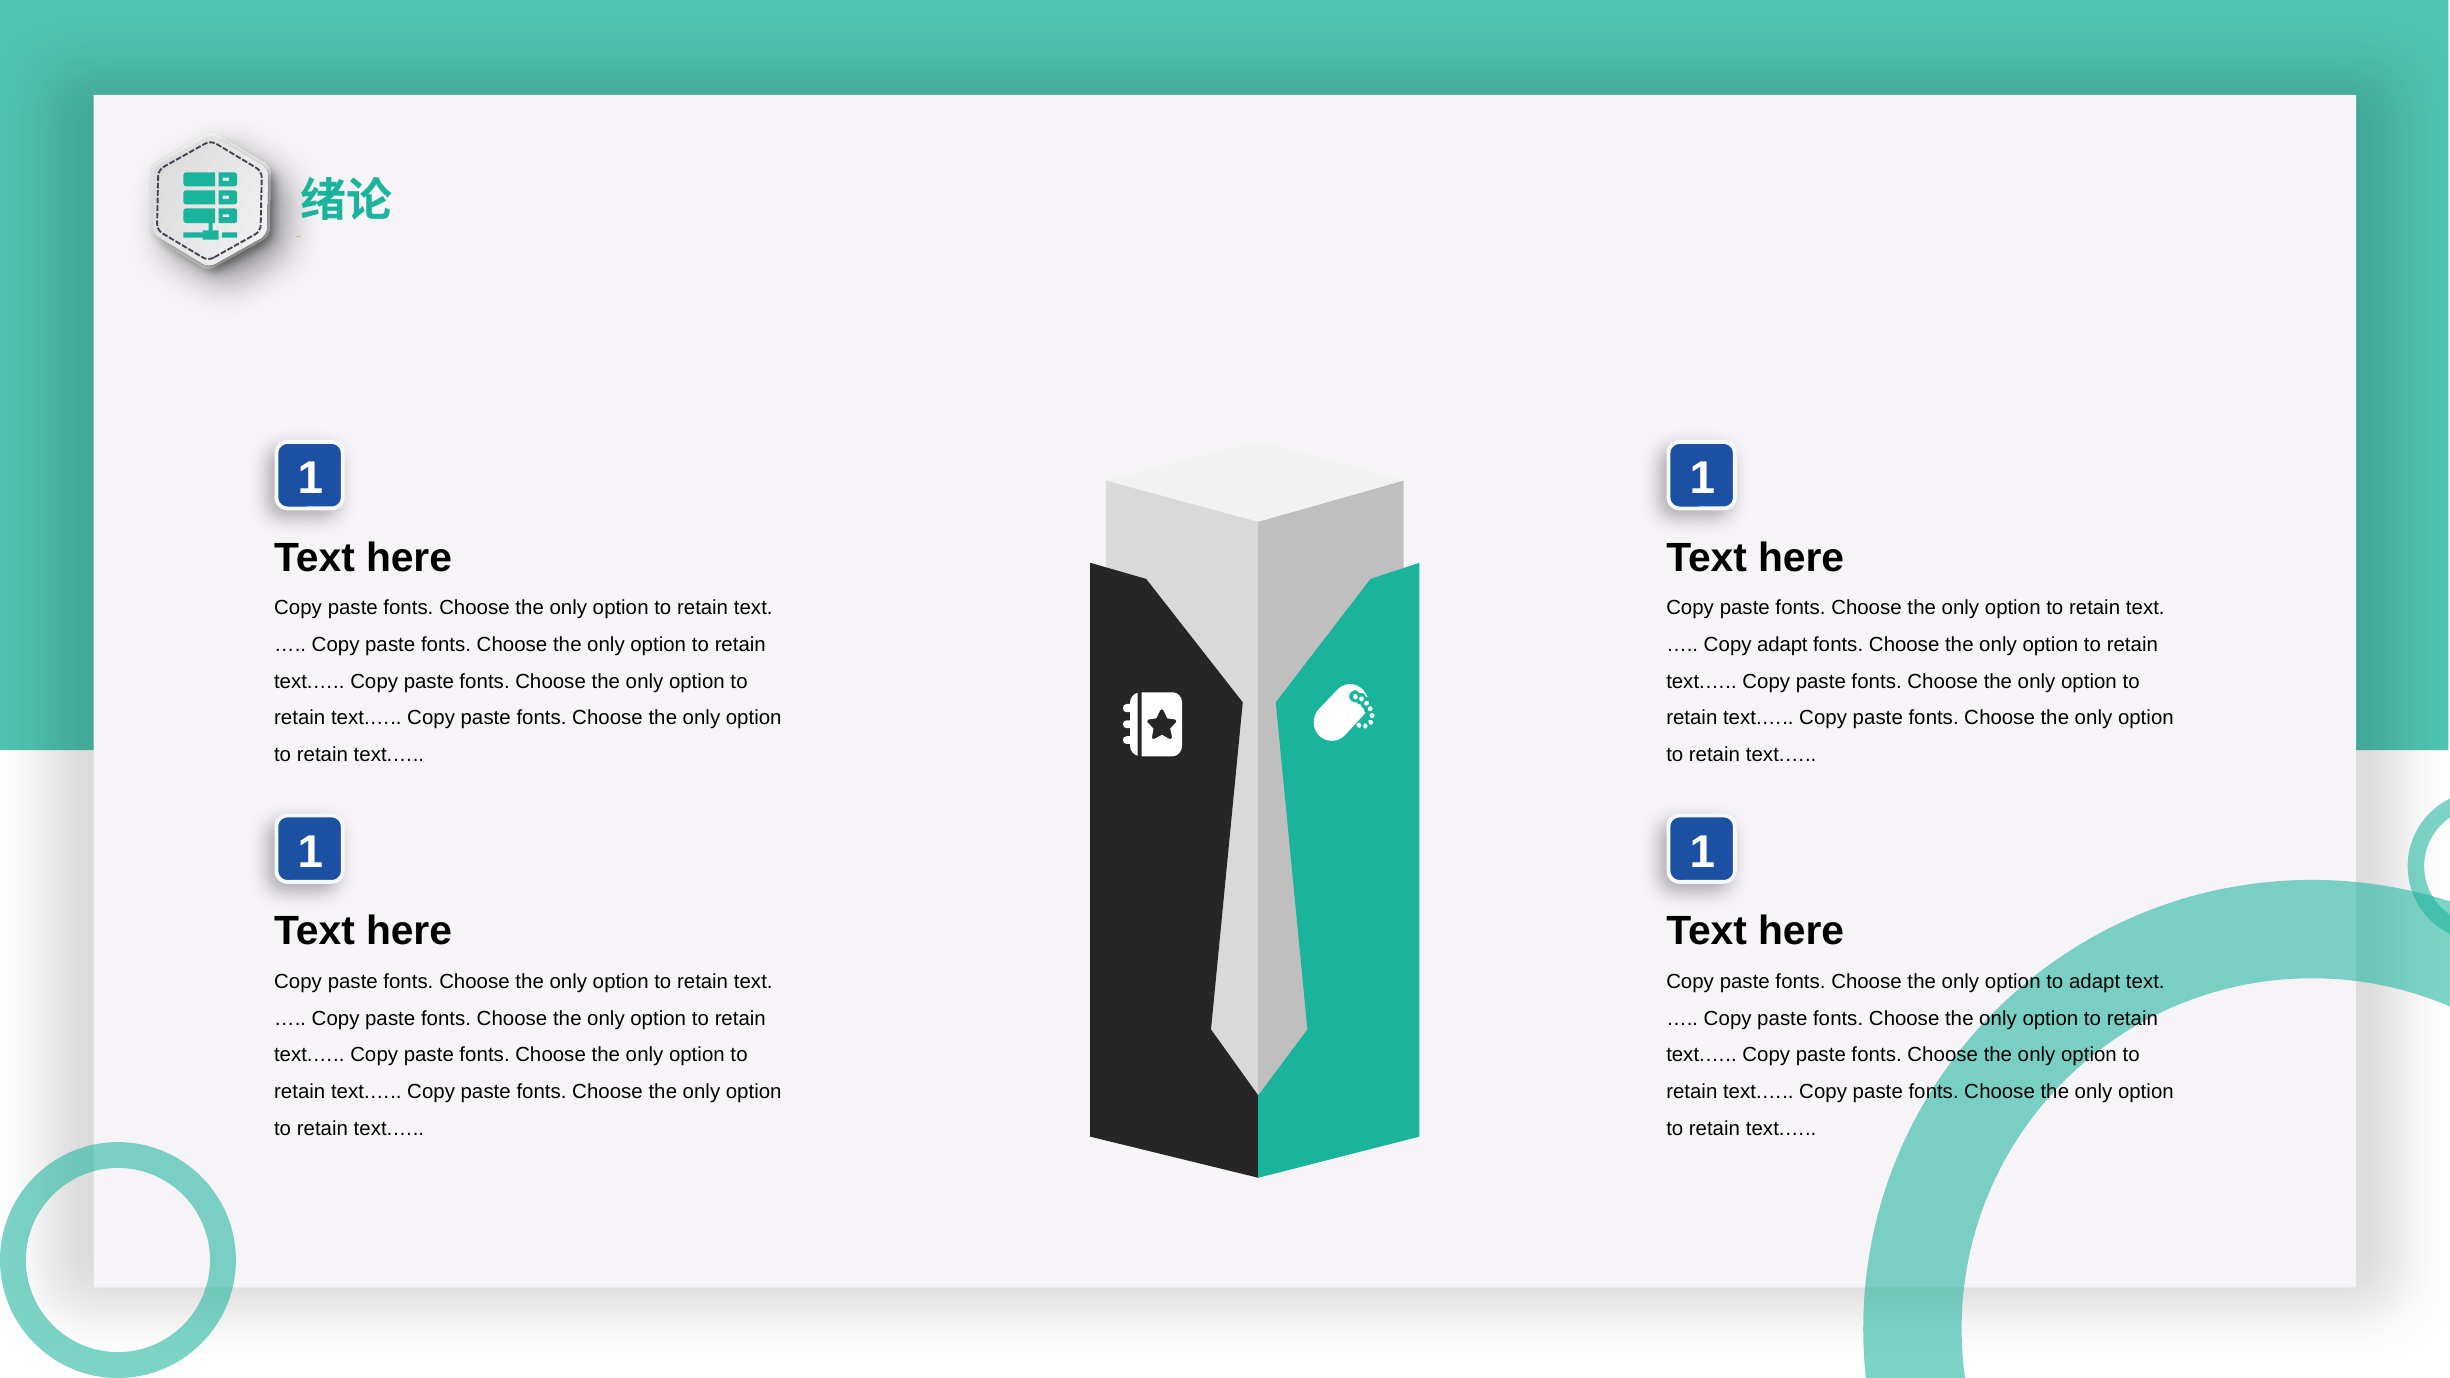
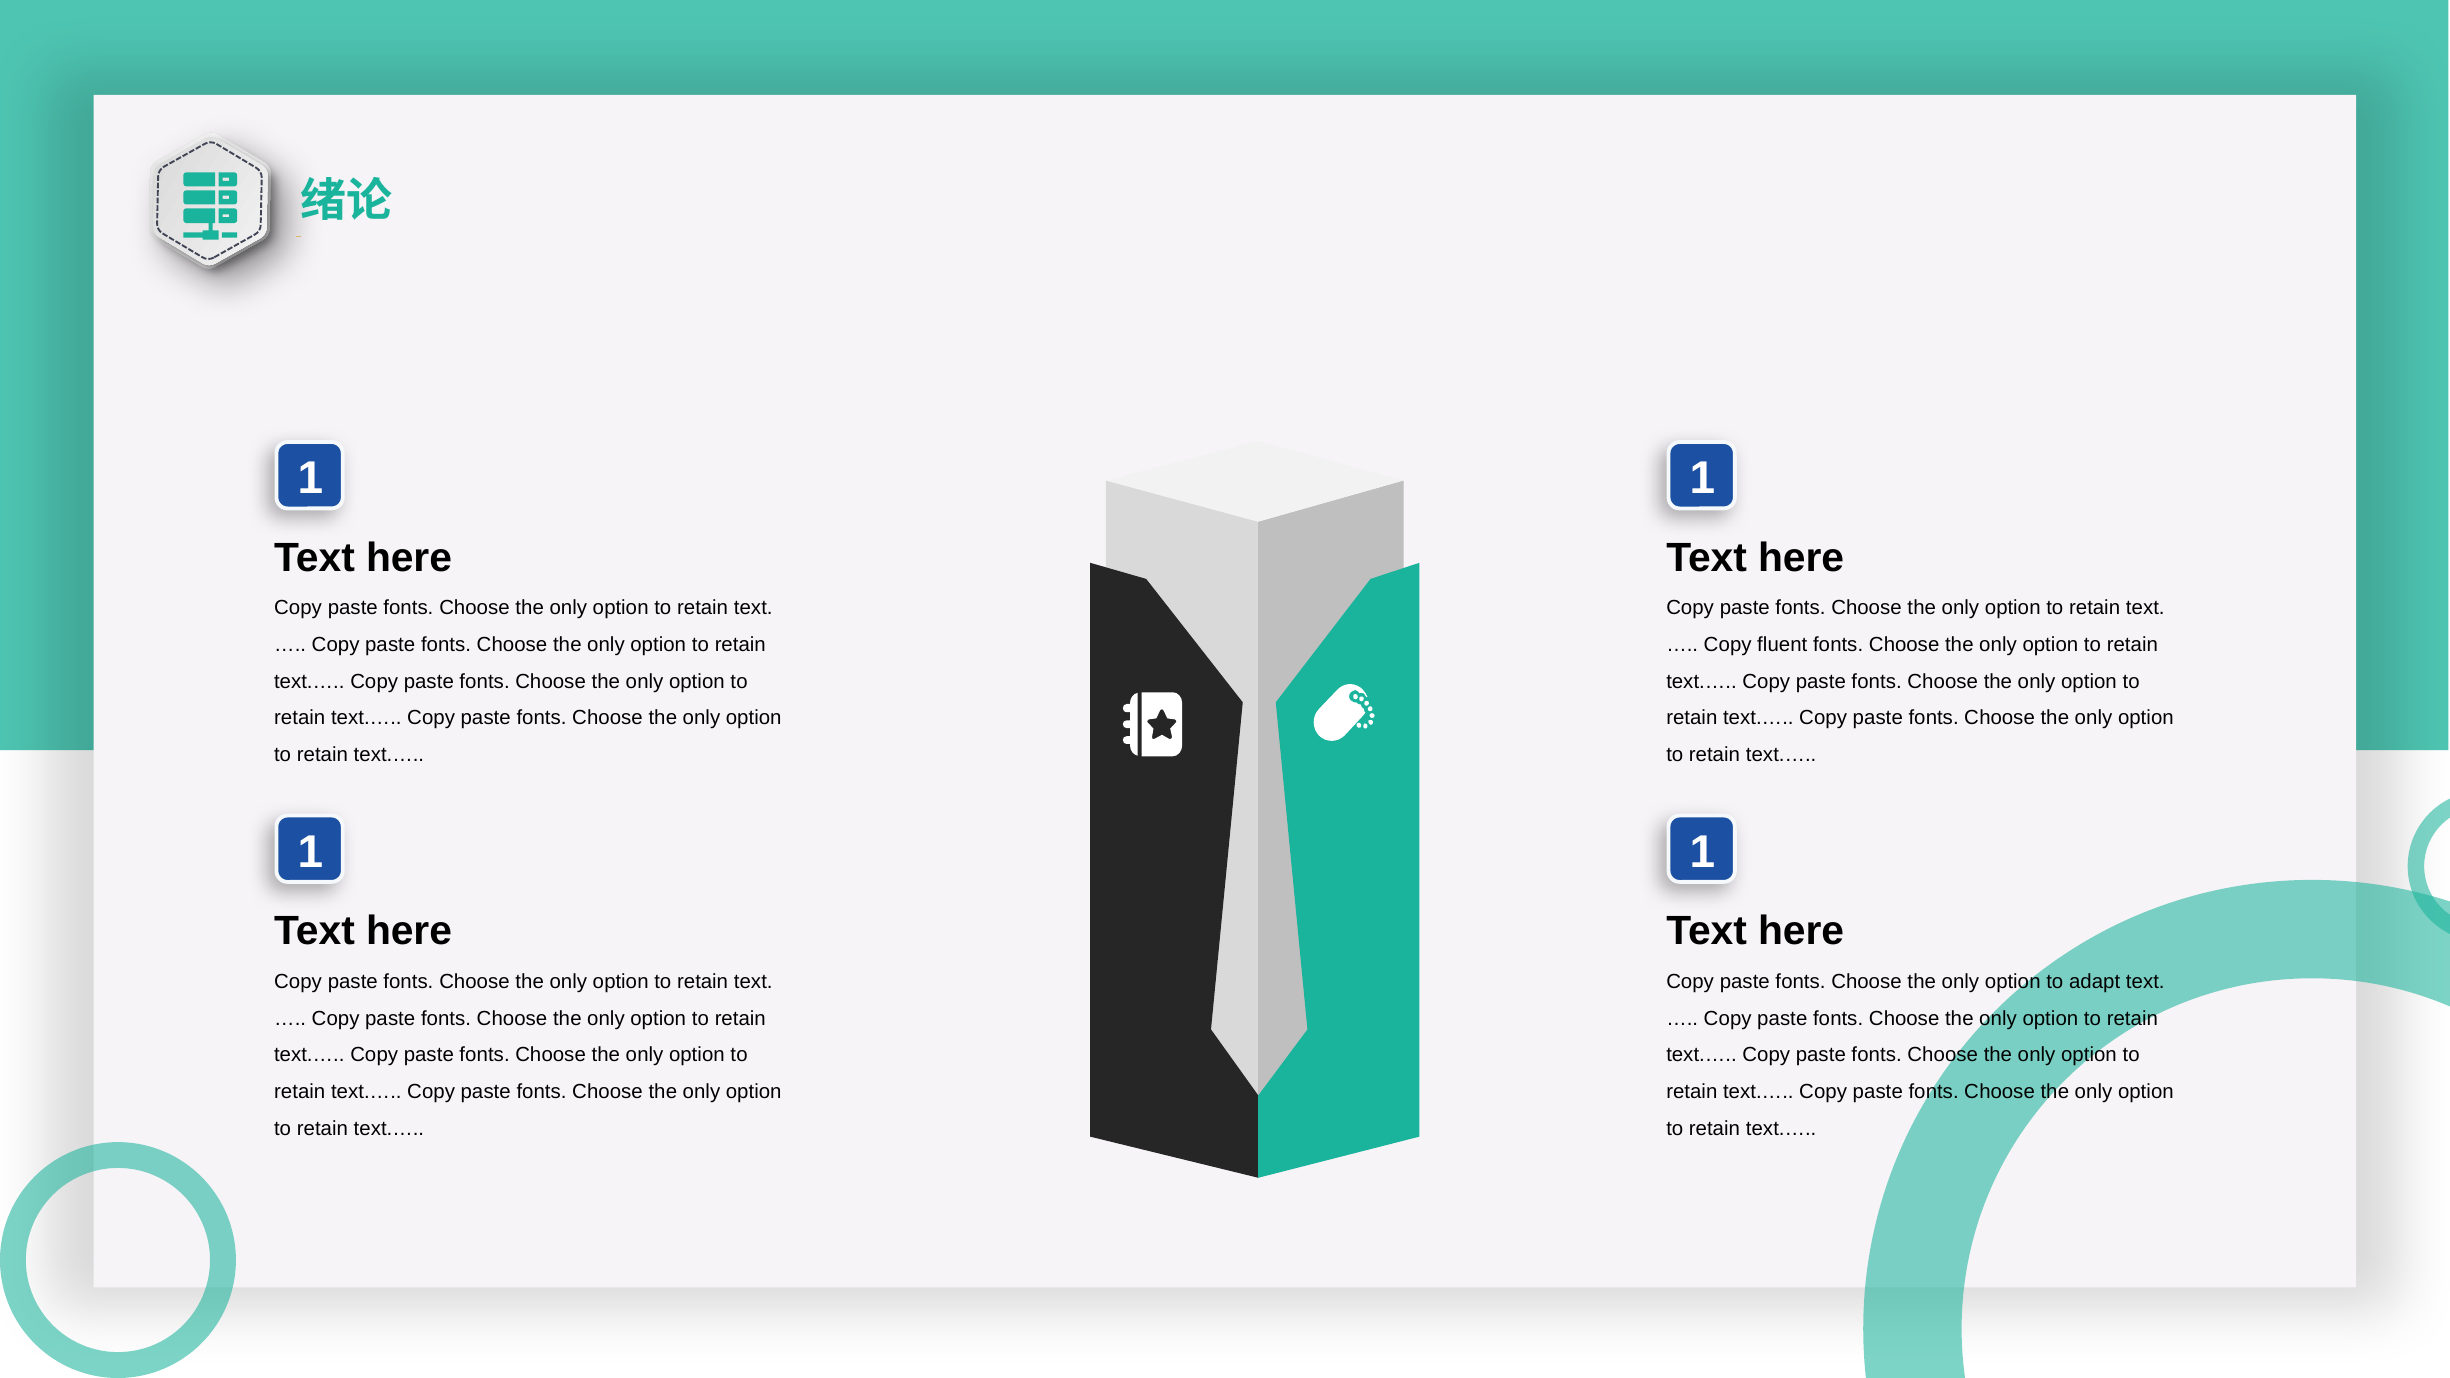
Copy adapt: adapt -> fluent (1782, 645)
